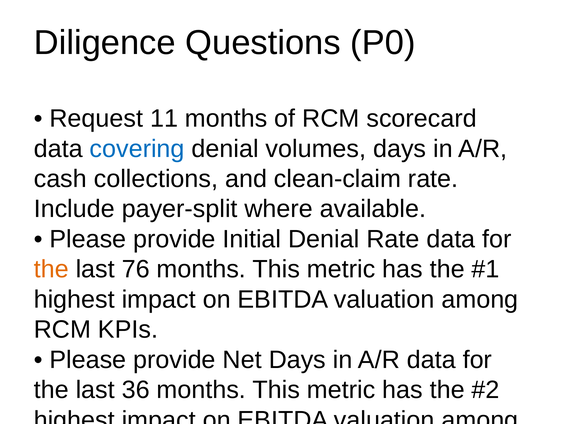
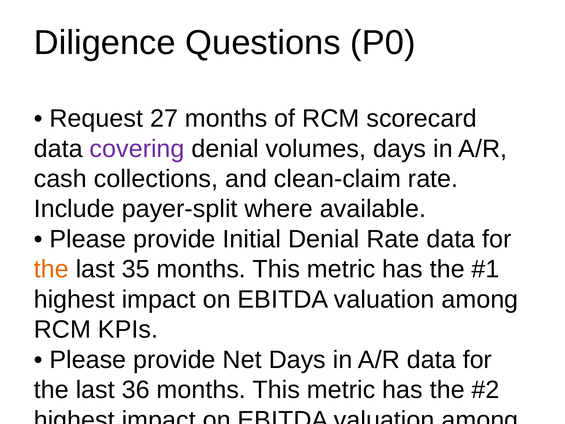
11: 11 -> 27 (164, 118)
covering colour: blue -> purple (137, 149)
76: 76 -> 35 (136, 269)
